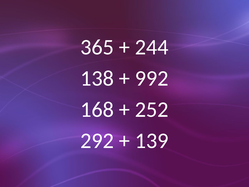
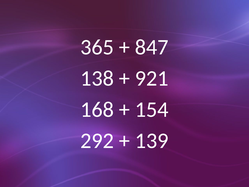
244: 244 -> 847 (152, 47)
992: 992 -> 921 (152, 78)
252: 252 -> 154 (152, 109)
